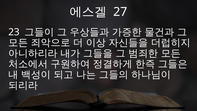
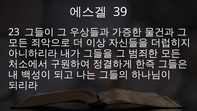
27: 27 -> 39 (120, 12)
